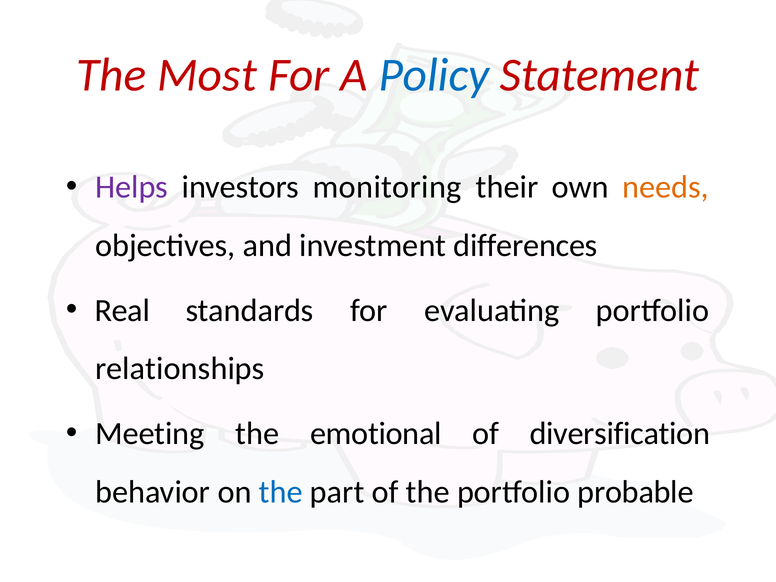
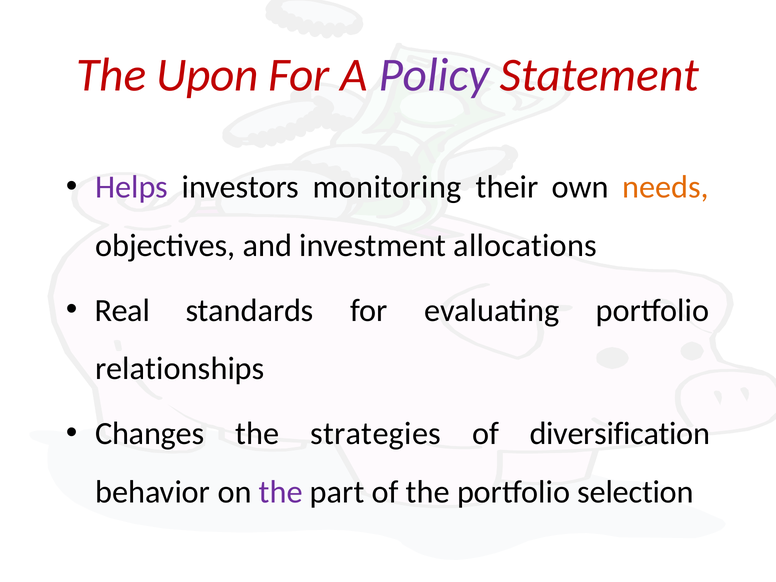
Most: Most -> Upon (207, 75)
Policy colour: blue -> purple (434, 75)
differences: differences -> allocations (525, 245)
Meeting: Meeting -> Changes (150, 434)
emotional: emotional -> strategies (376, 434)
the colour: blue -> purple (281, 492)
probable: probable -> selection (636, 492)
